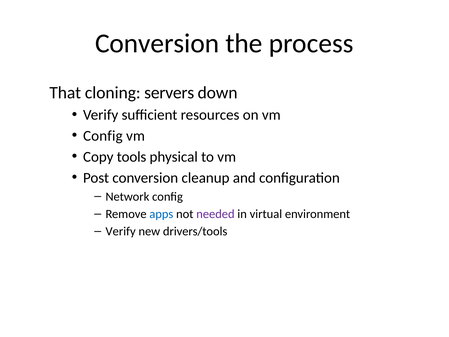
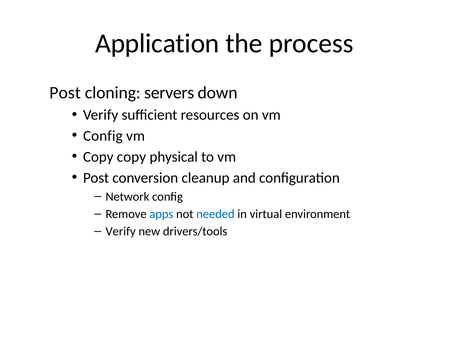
Conversion: Conversion -> Application (157, 43)
That: That -> Post (65, 93)
Copy tools: tools -> copy (131, 157)
needed colour: purple -> blue (215, 214)
